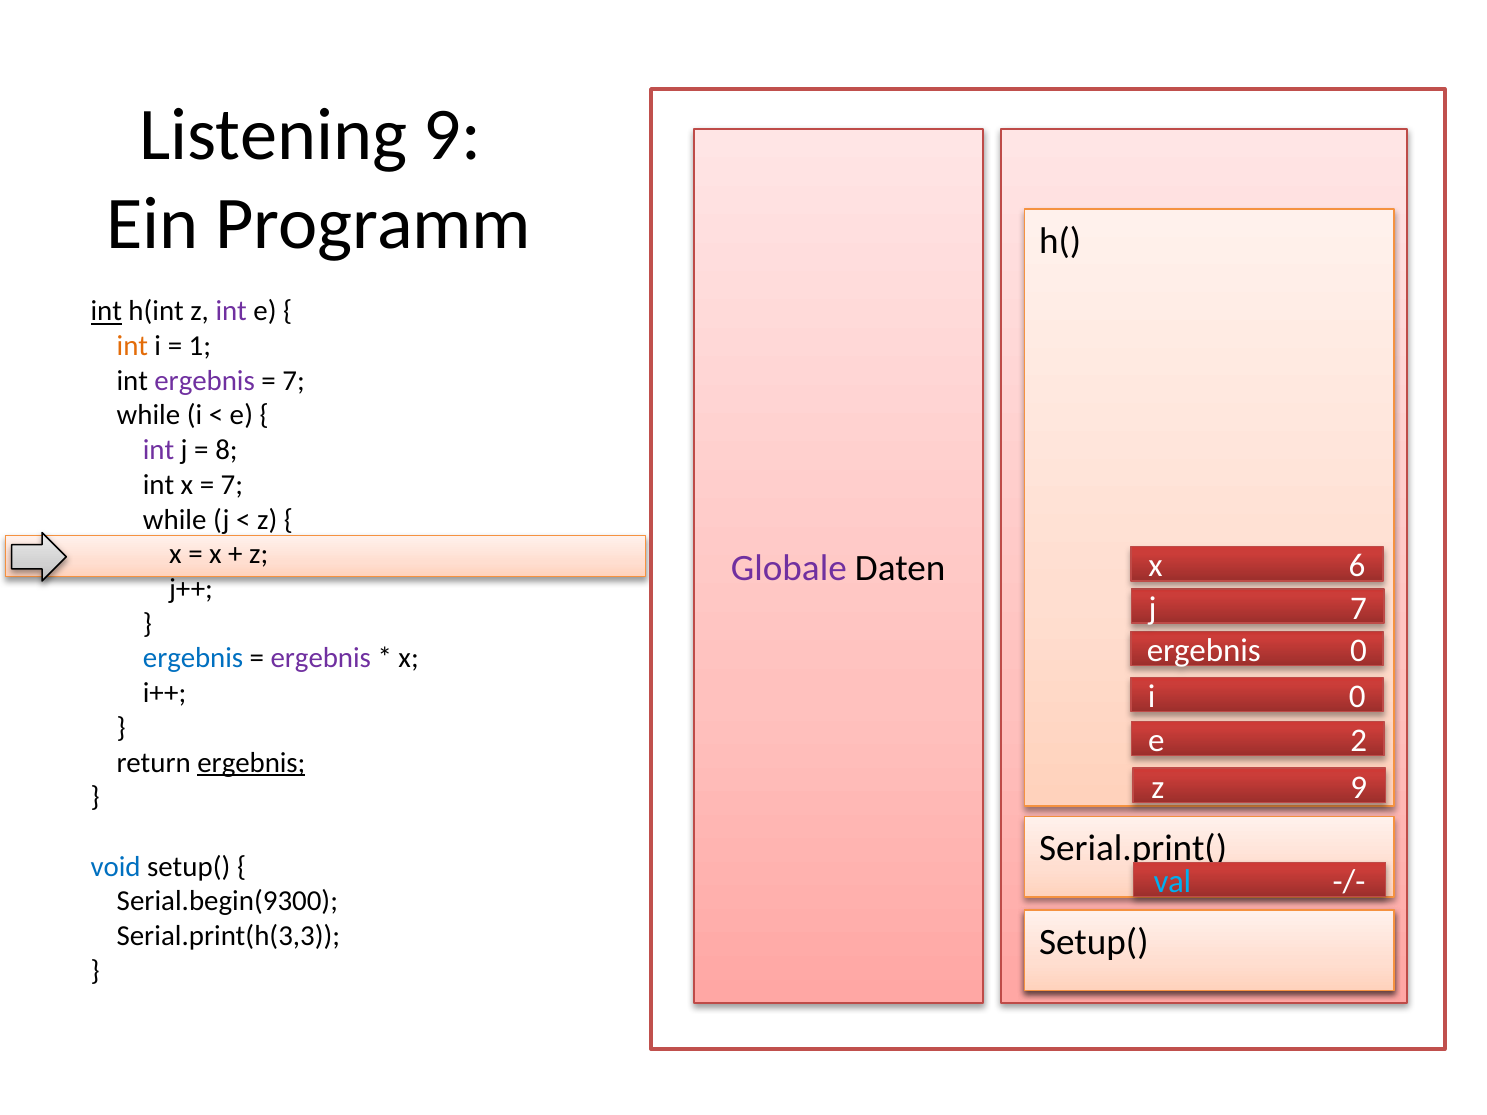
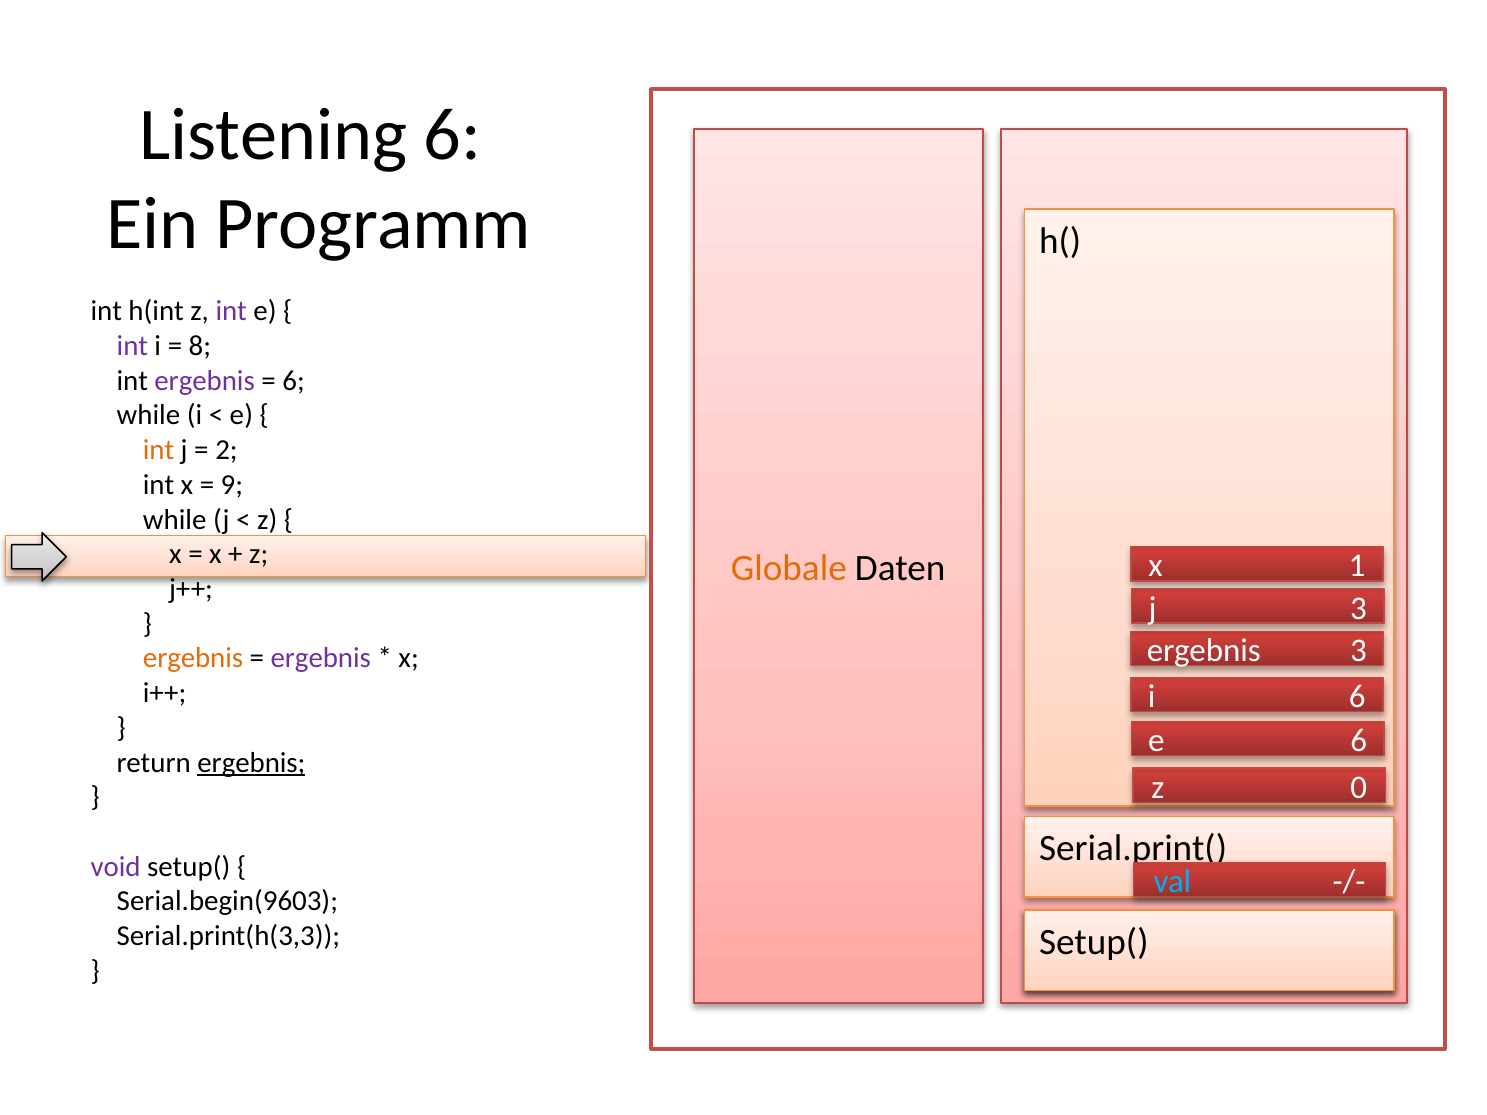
Listening 9: 9 -> 6 (453, 135)
int underline: present -> none (106, 311)
int colour: orange -> purple (132, 346)
1: 1 -> 8 (200, 346)
7: 7 -> 6 (294, 381)
int colour: purple -> orange (159, 450)
8: 8 -> 2 (226, 450)
7: 7 -> 9 (232, 485)
6: 6 -> 1 (1357, 566)
Globale colour: purple -> orange (789, 569)
j 7: 7 -> 3 (1358, 608)
0: 0 -> 3 (1358, 651)
ergebnis colour: blue -> orange (193, 659)
i 0: 0 -> 6 (1357, 697)
e 2: 2 -> 6 (1359, 741)
z 9: 9 -> 0 (1359, 788)
void colour: blue -> purple (116, 867)
Serial.begin(9300: Serial.begin(9300 -> Serial.begin(9603 (227, 902)
